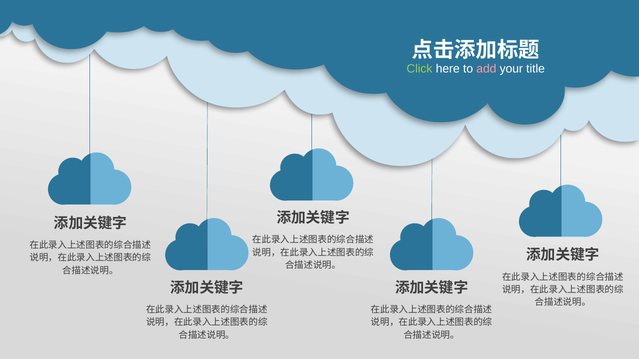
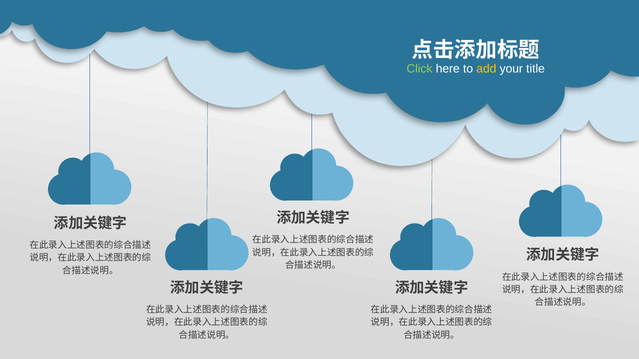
add colour: pink -> yellow (486, 69)
